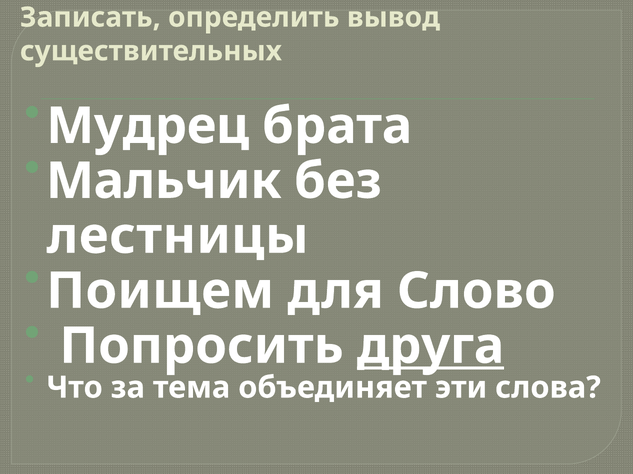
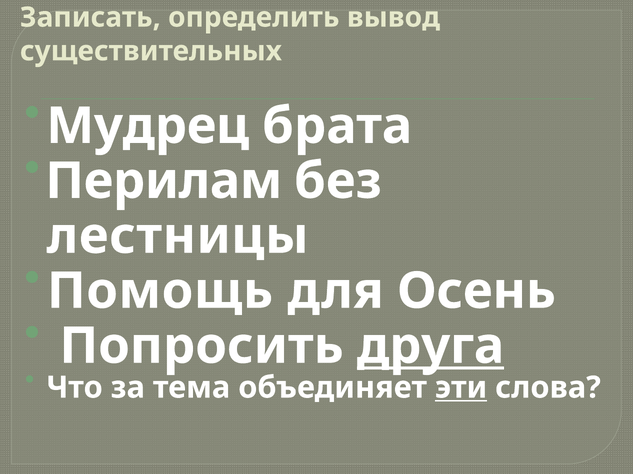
Мальчик: Мальчик -> Перилам (164, 181)
Поищем: Поищем -> Помощь (160, 292)
Слово: Слово -> Осень (476, 292)
эти underline: none -> present (461, 388)
